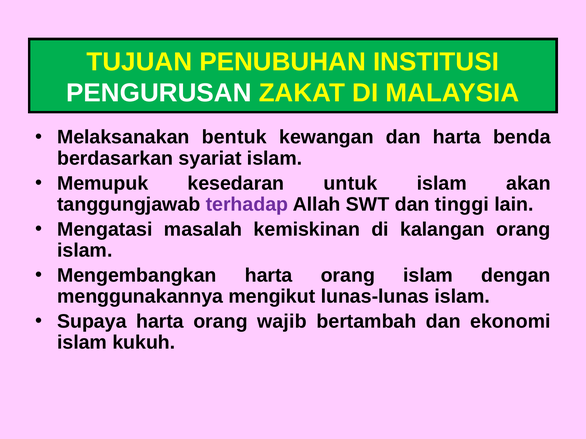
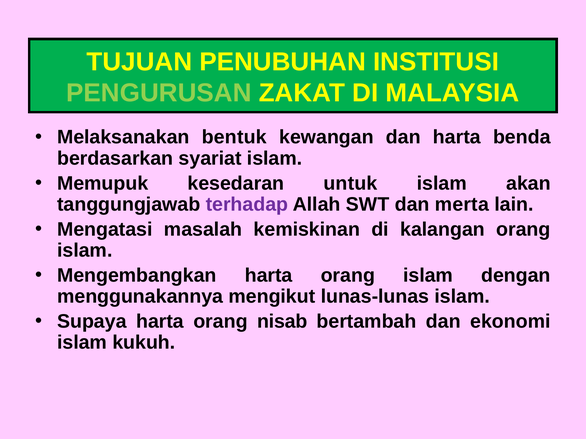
PENGURUSAN colour: white -> light green (159, 93)
tinggi: tinggi -> merta (462, 205)
wajib: wajib -> nisab (282, 322)
